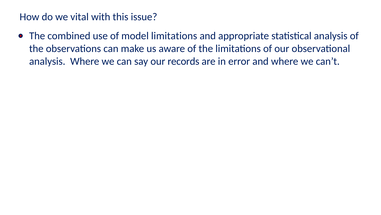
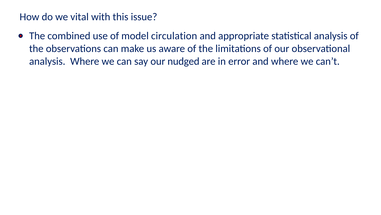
model limitations: limitations -> circulation (174, 36)
records: records -> nudged (183, 61)
